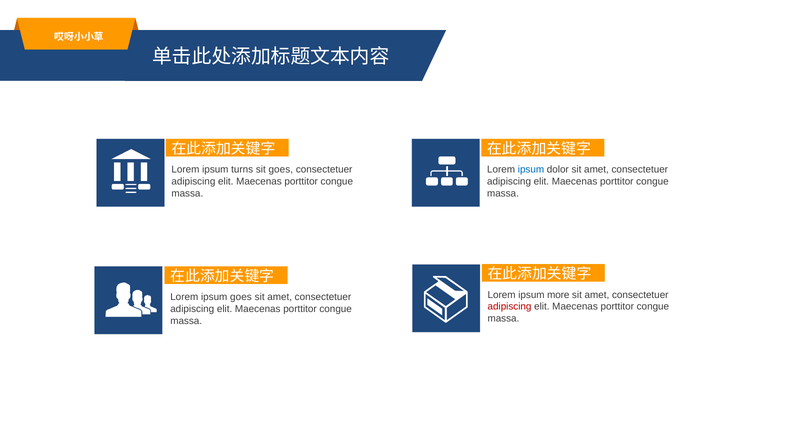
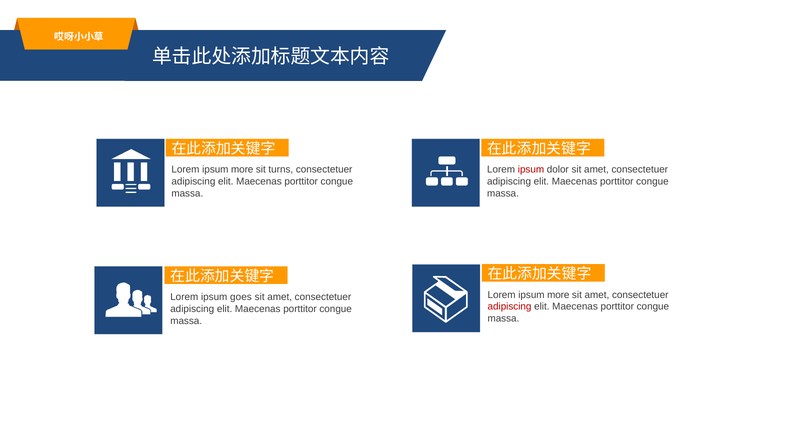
turns: turns -> more (242, 170)
sit goes: goes -> turns (281, 170)
ipsum colour: blue -> red (531, 170)
